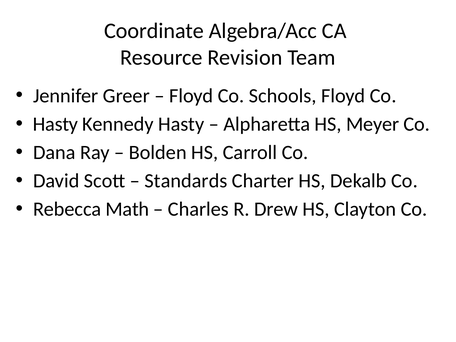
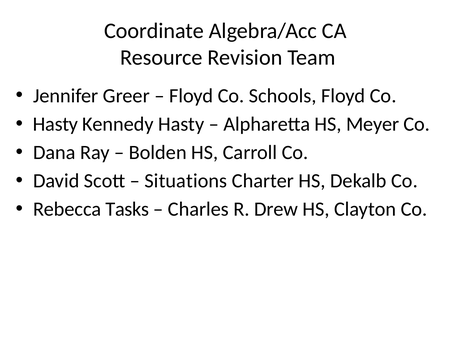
Standards: Standards -> Situations (186, 181)
Math: Math -> Tasks (127, 209)
